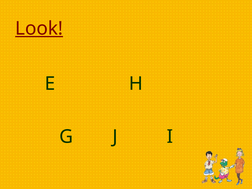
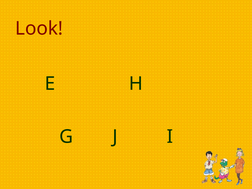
Look underline: present -> none (39, 28)
